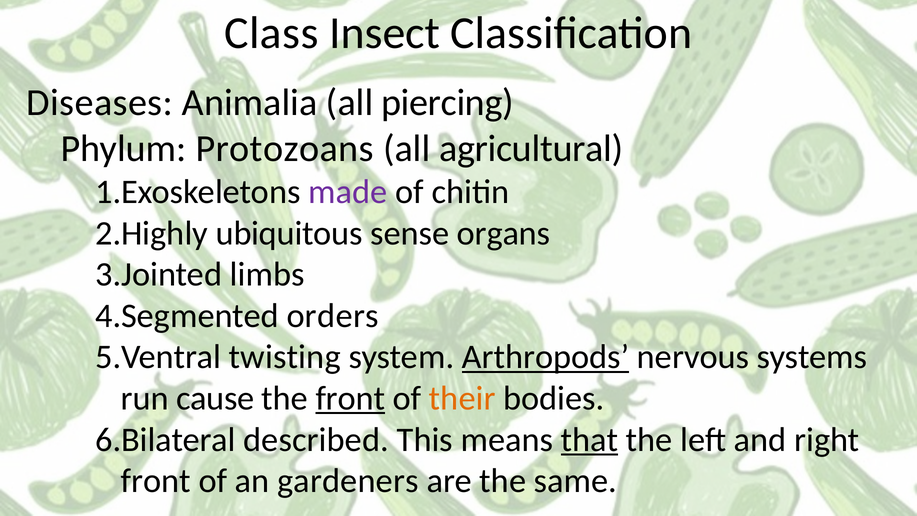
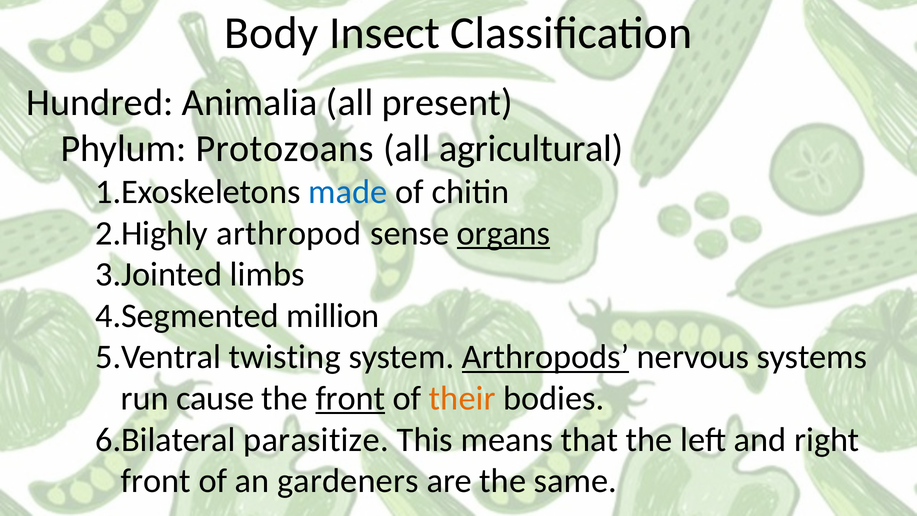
Class: Class -> Body (271, 33)
Diseases: Diseases -> Hundred (100, 103)
piercing: piercing -> present (447, 103)
made colour: purple -> blue (348, 192)
ubiquitous: ubiquitous -> arthropod (289, 233)
organs underline: none -> present (504, 233)
orders: orders -> million (333, 316)
described: described -> parasitize (316, 440)
that underline: present -> none (590, 440)
